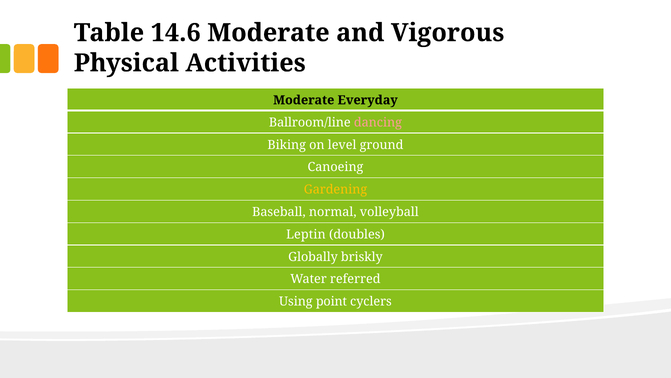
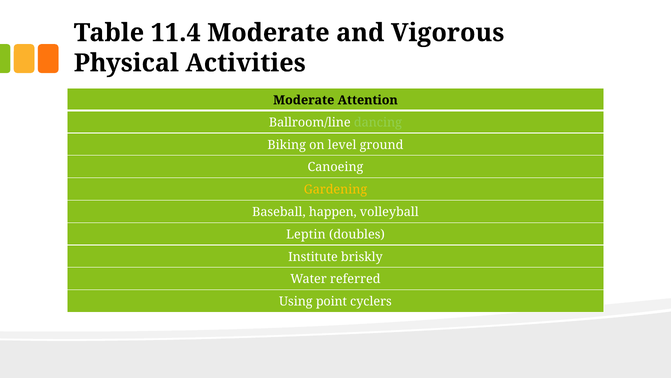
14.6: 14.6 -> 11.4 (176, 33)
Everyday: Everyday -> Attention (368, 100)
dancing colour: pink -> light green (378, 122)
normal: normal -> happen (333, 212)
Globally: Globally -> Institute (313, 257)
